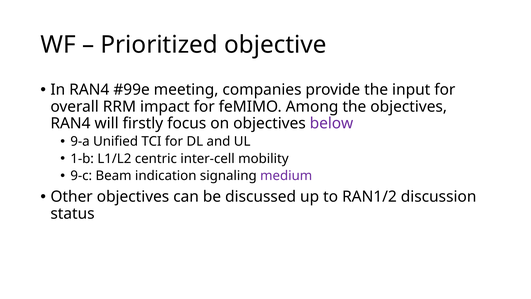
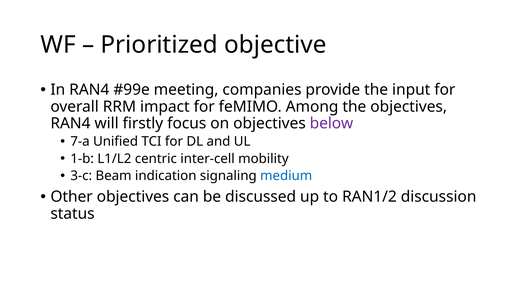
9-a: 9-a -> 7-a (80, 141)
9-c: 9-c -> 3-c (81, 176)
medium colour: purple -> blue (286, 176)
